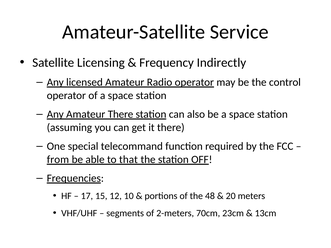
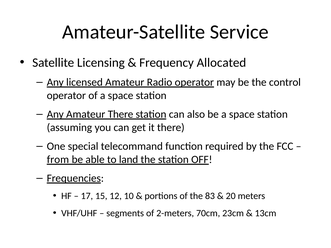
Indirectly: Indirectly -> Allocated (221, 63)
that: that -> land (129, 160)
48: 48 -> 83 (210, 196)
